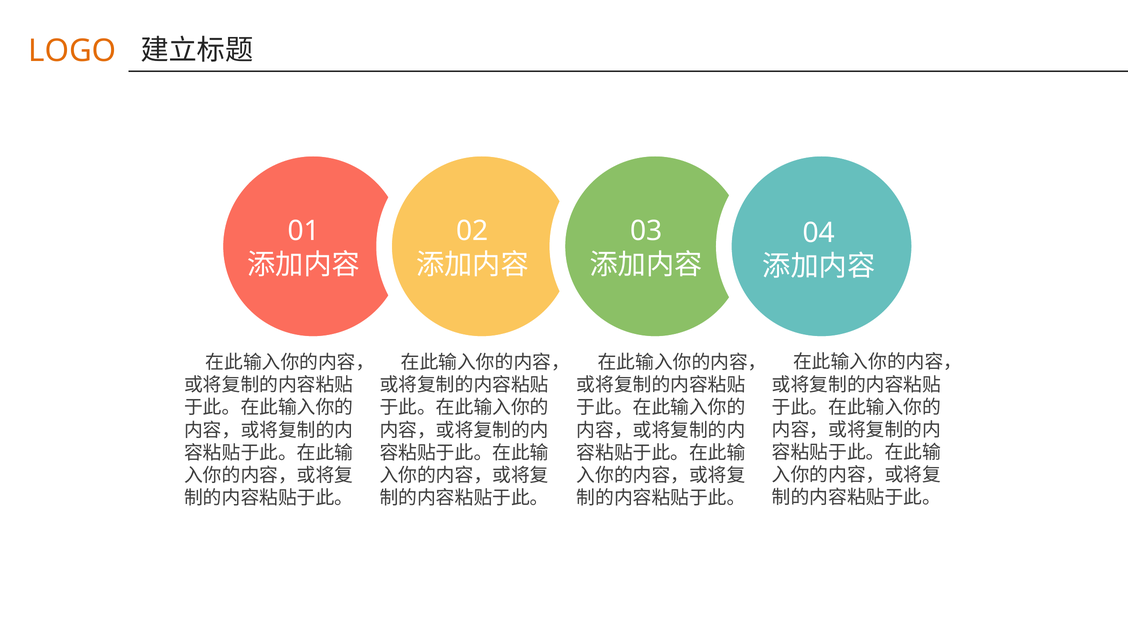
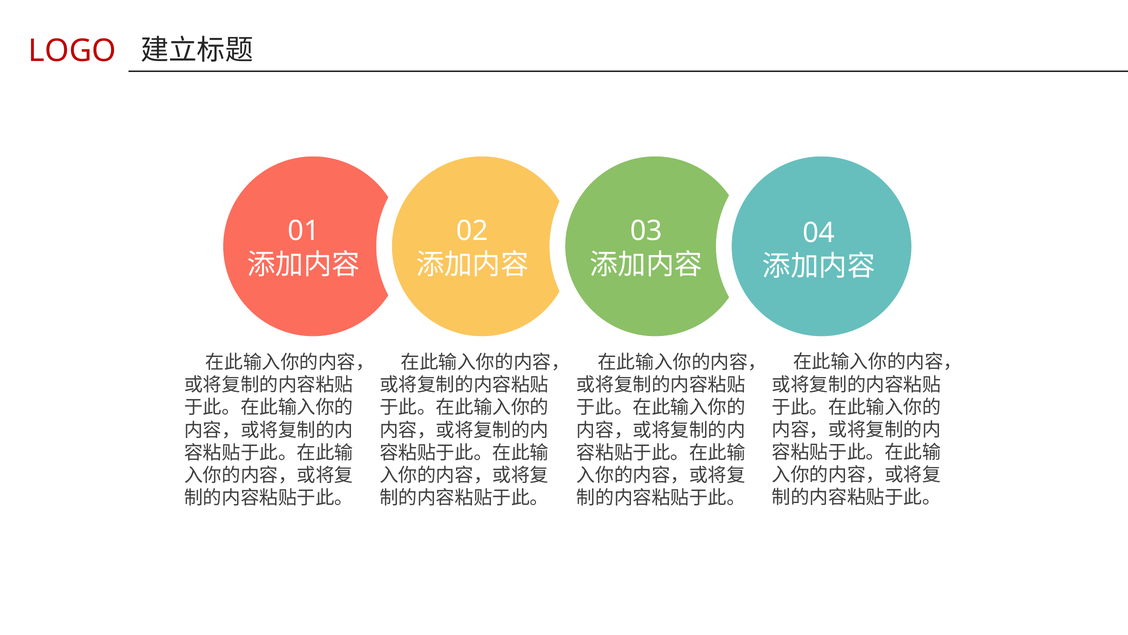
LOGO colour: orange -> red (72, 51)
